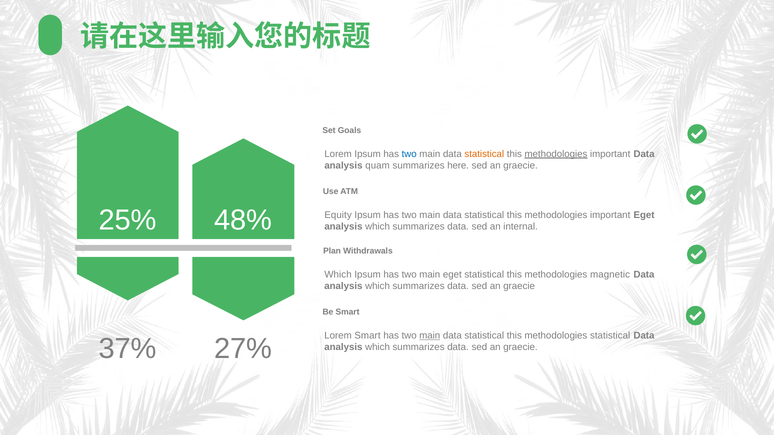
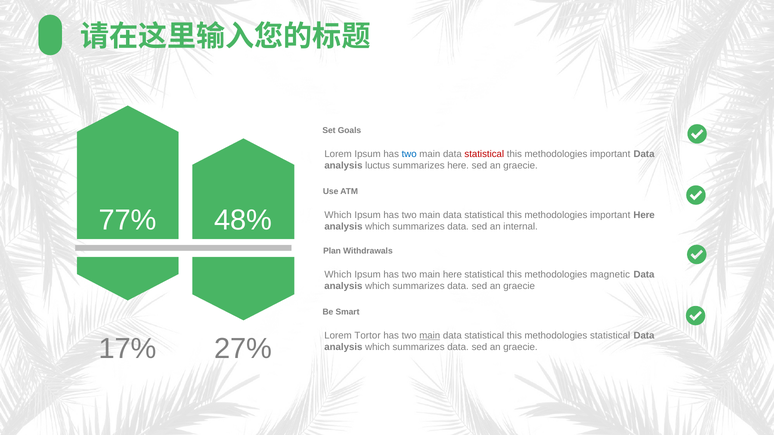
statistical colour: orange -> red (484, 154)
methodologies underline: present -> none (556, 154)
quam: quam -> luctus (378, 166)
25%: 25% -> 77% (128, 220)
Equity: Equity -> Which (338, 215)
important Eget: Eget -> Here (644, 215)
main eget: eget -> here (452, 275)
Lorem Smart: Smart -> Tortor (368, 336)
37%: 37% -> 17% (128, 349)
